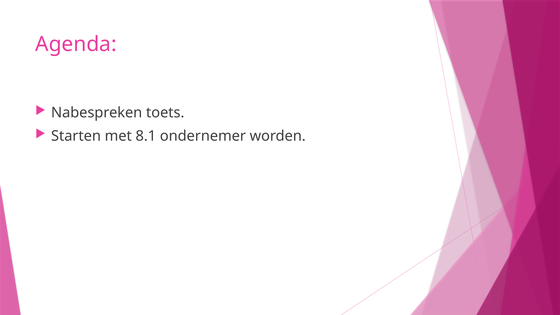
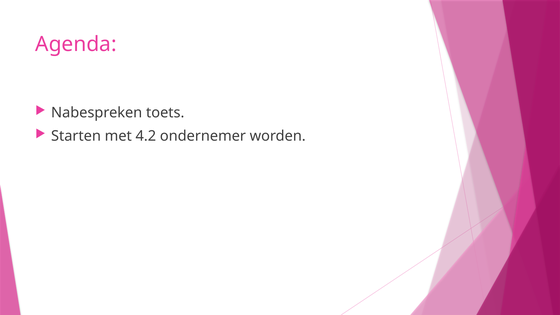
8.1: 8.1 -> 4.2 (146, 136)
